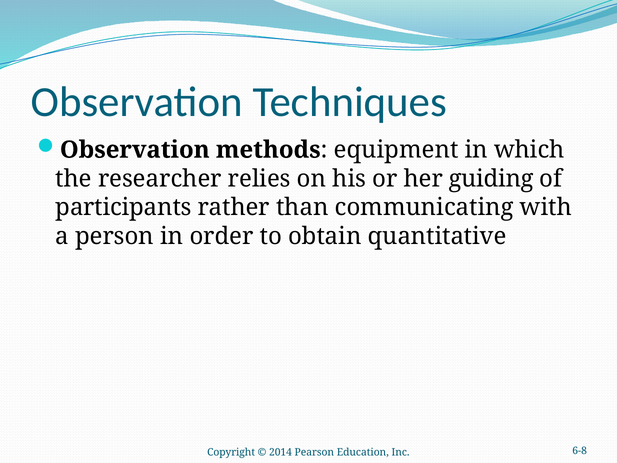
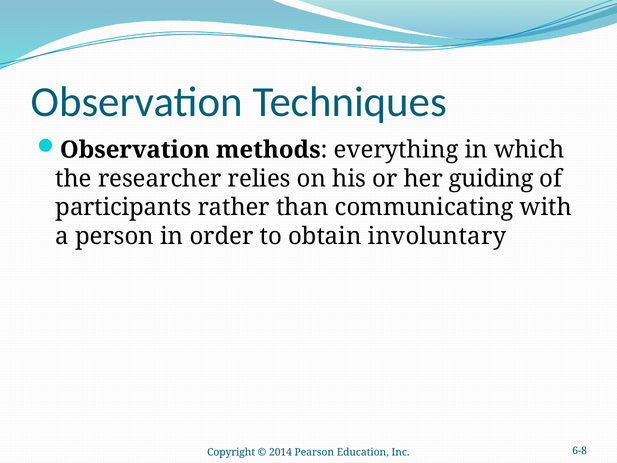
equipment: equipment -> everything (396, 150)
quantitative: quantitative -> involuntary (437, 236)
